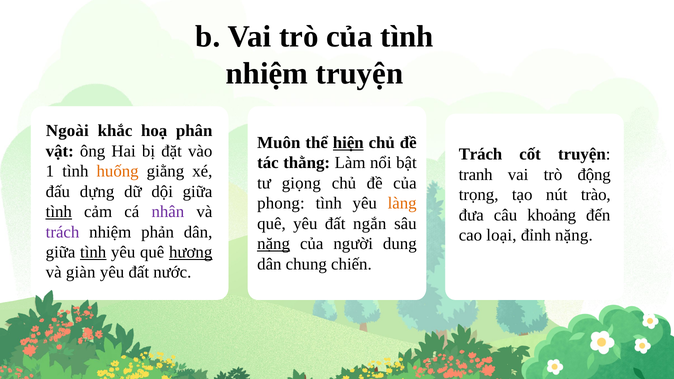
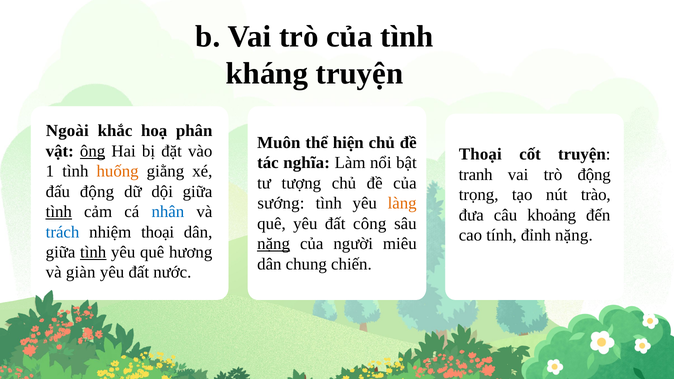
nhiệm: nhiệm -> kháng (267, 73)
hiện underline: present -> none (348, 143)
ông underline: none -> present (93, 151)
Trách: Trách -> Thoại (480, 154)
thằng: thằng -> nghĩa (307, 163)
giọng: giọng -> tượng (301, 183)
đấu dựng: dựng -> động (97, 192)
phong: phong -> sướng (281, 203)
nhân colour: purple -> blue (168, 212)
ngắn: ngắn -> công (370, 224)
trách colour: purple -> blue (63, 232)
nhiệm phản: phản -> thoại (158, 232)
loại: loại -> tính (502, 235)
dung: dung -> miêu (400, 244)
hương underline: present -> none (191, 252)
